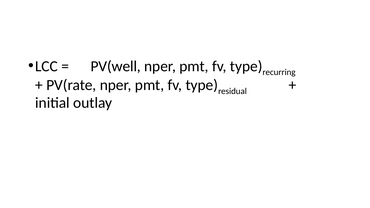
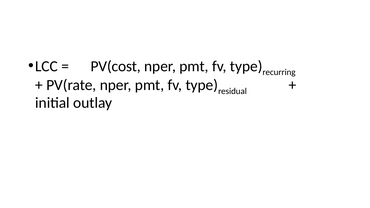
PV(well: PV(well -> PV(cost (116, 66)
